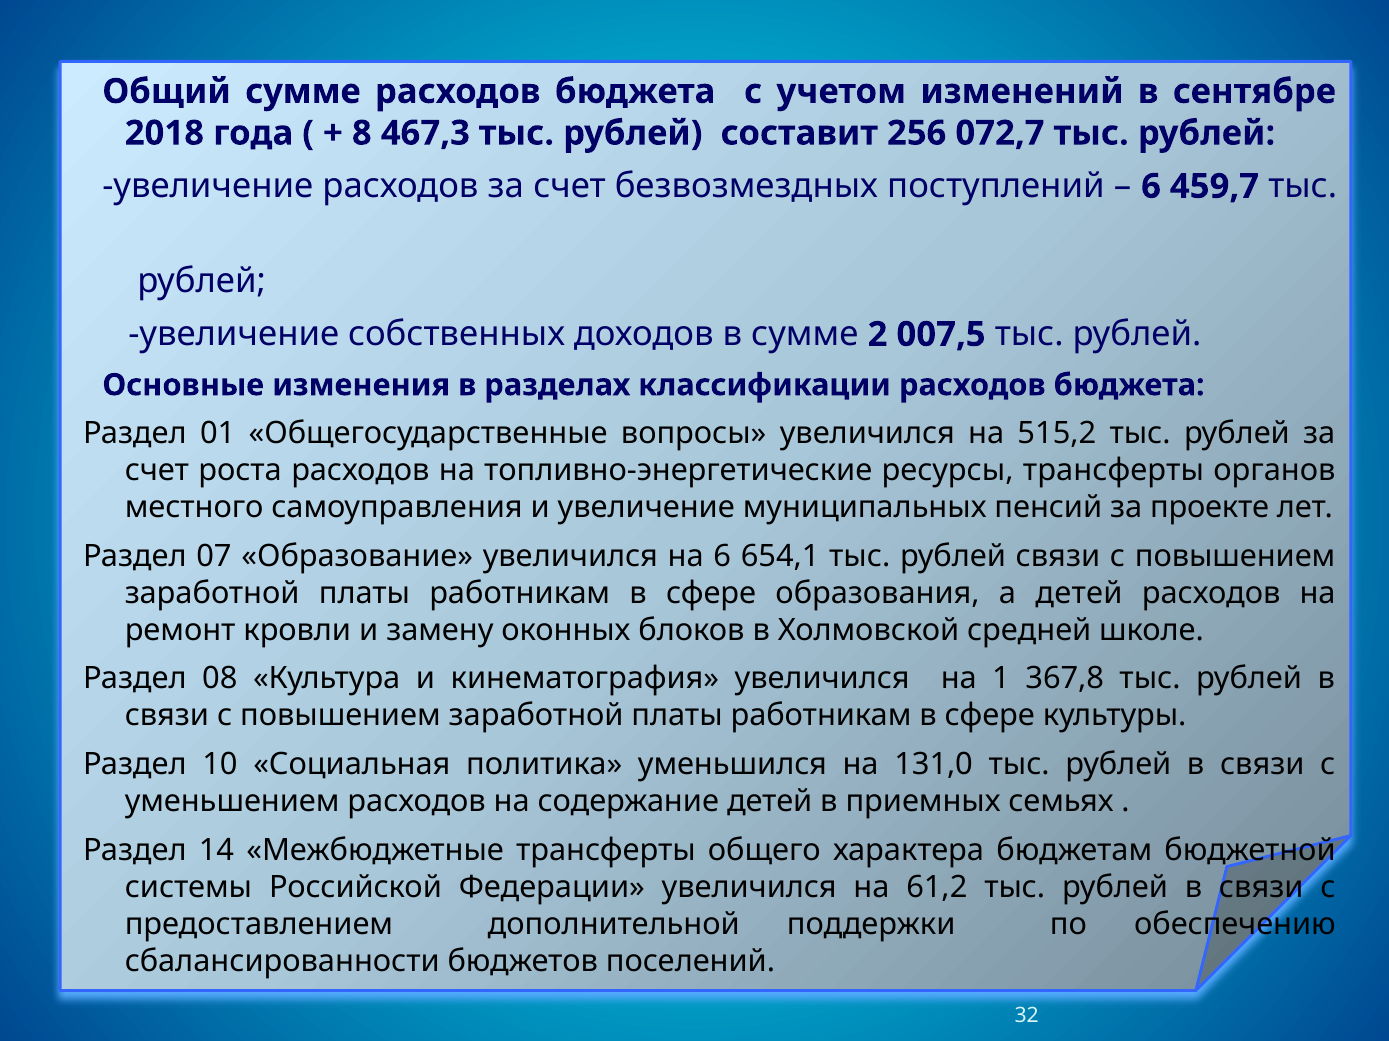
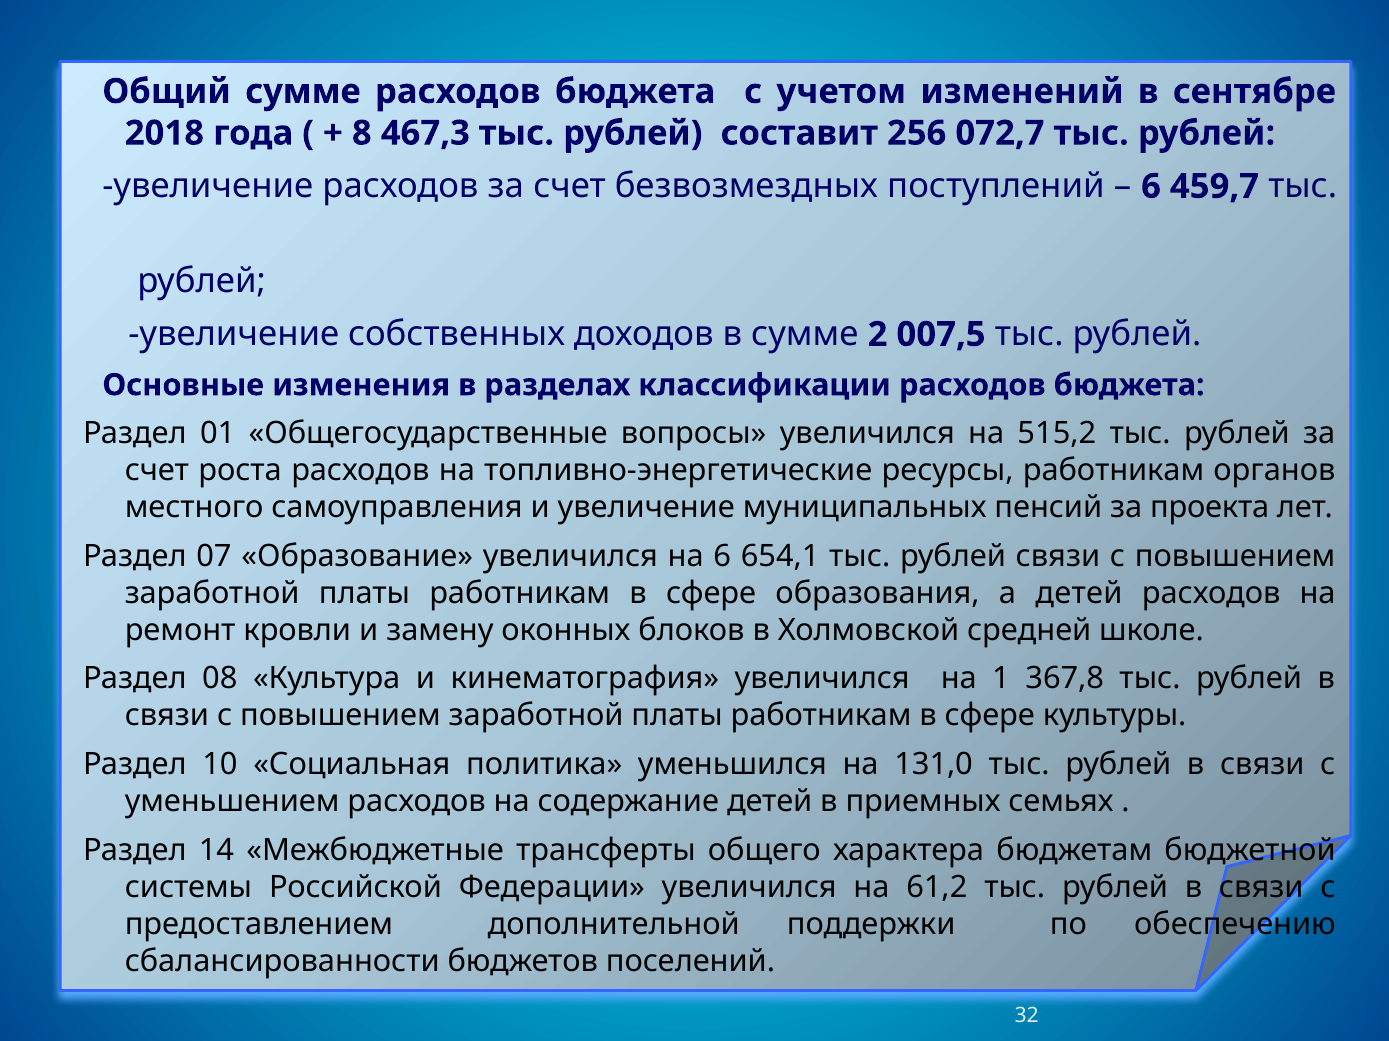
ресурсы трансферты: трансферты -> работникам (1114, 471)
проекте: проекте -> проекта (1210, 508)
